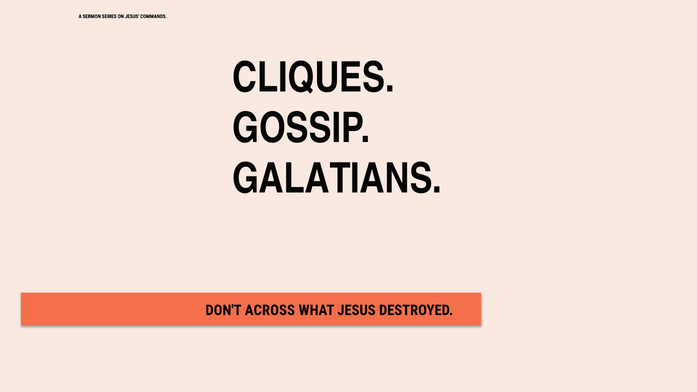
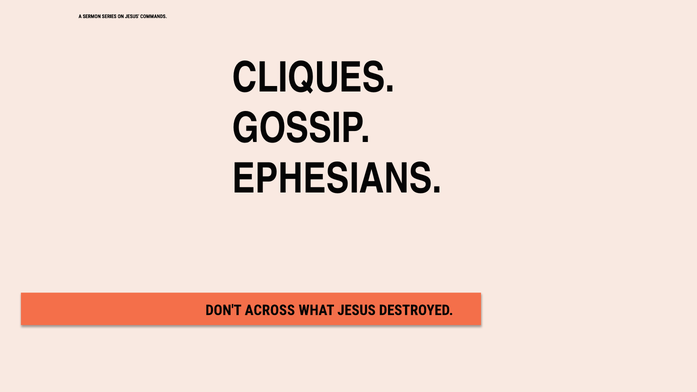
GALATIANS: GALATIANS -> EPHESIANS (337, 179)
